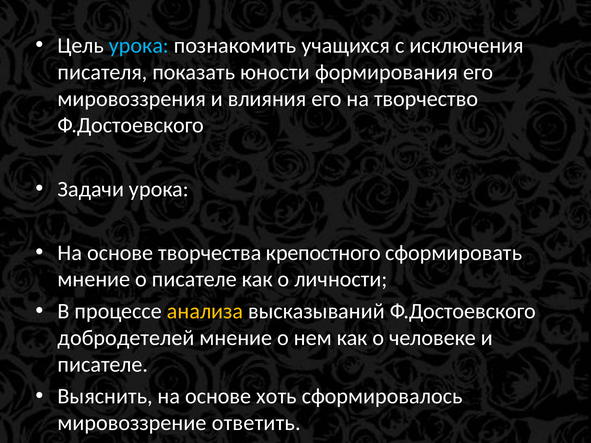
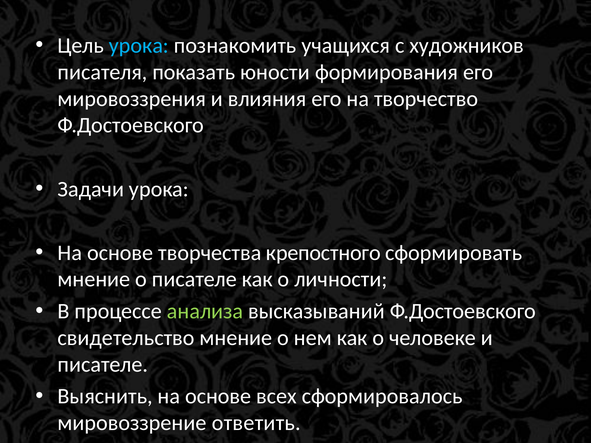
исключения: исключения -> художников (467, 46)
анализа colour: yellow -> light green (205, 311)
добродетелей: добродетелей -> свидетельство (126, 338)
хоть: хоть -> всех (277, 396)
